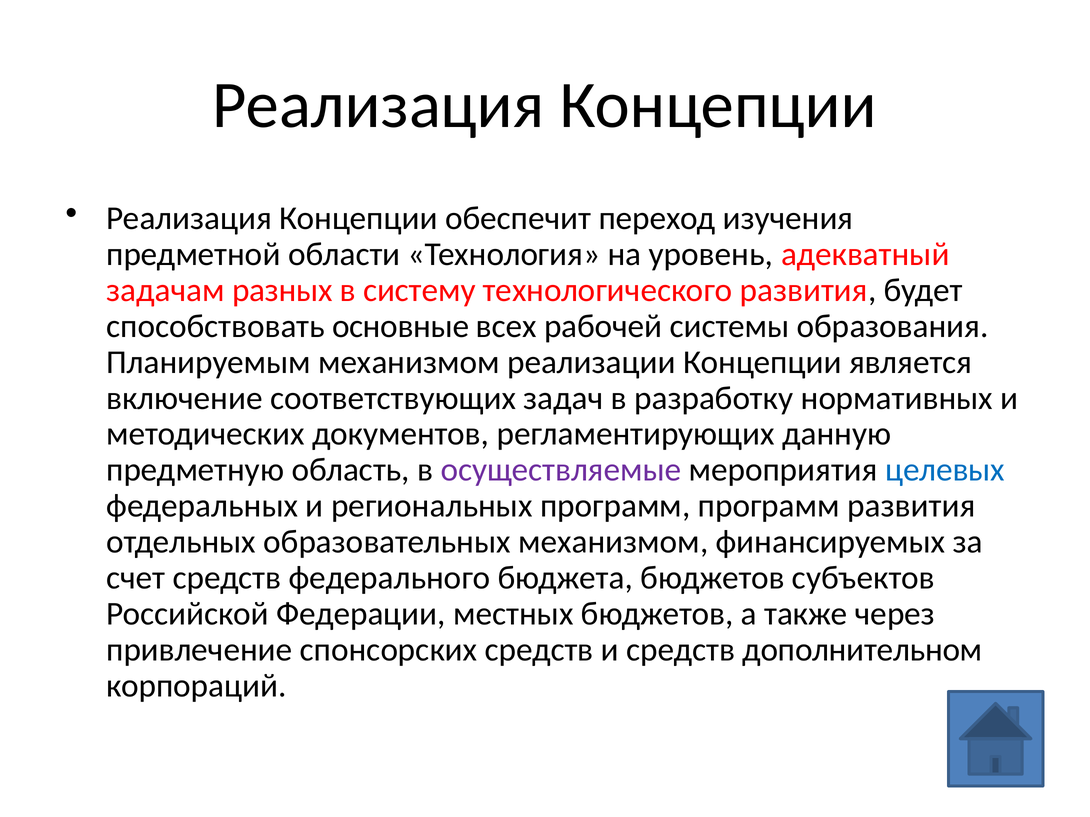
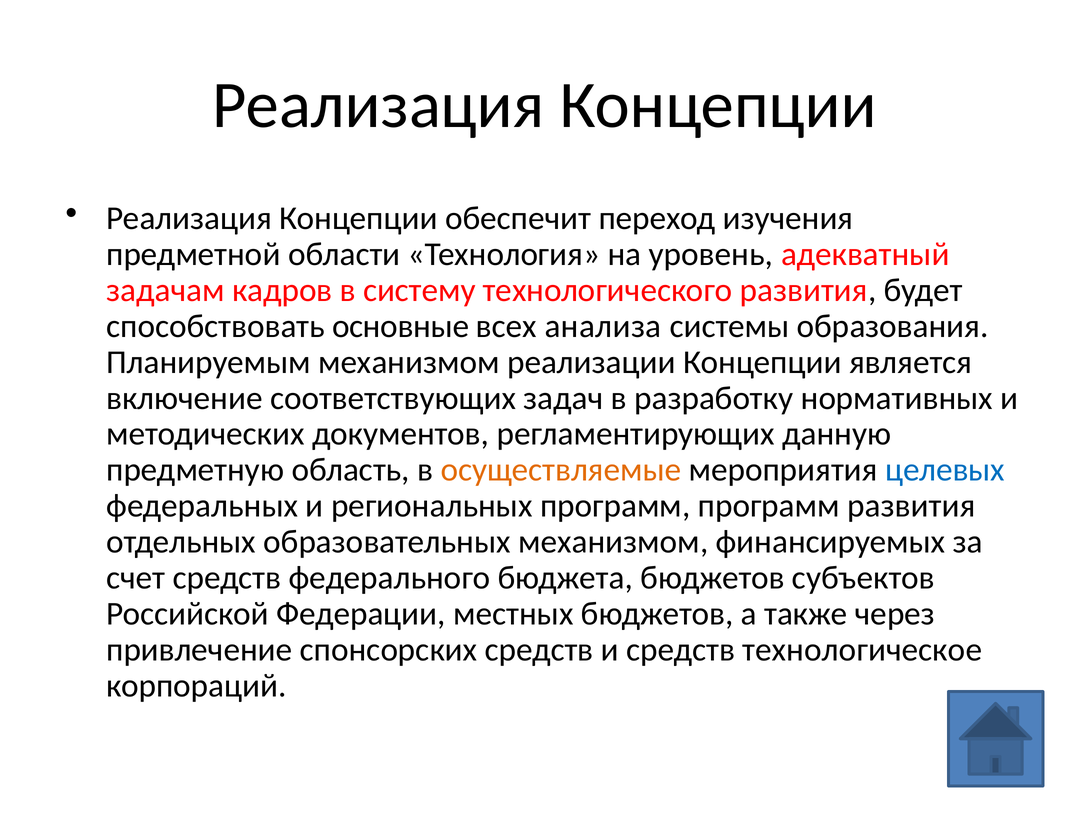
разных: разных -> кадров (282, 290)
рабочей: рабочей -> анализа (603, 326)
осуществляемые colour: purple -> orange (561, 470)
дополнительном: дополнительном -> технологическое (862, 650)
